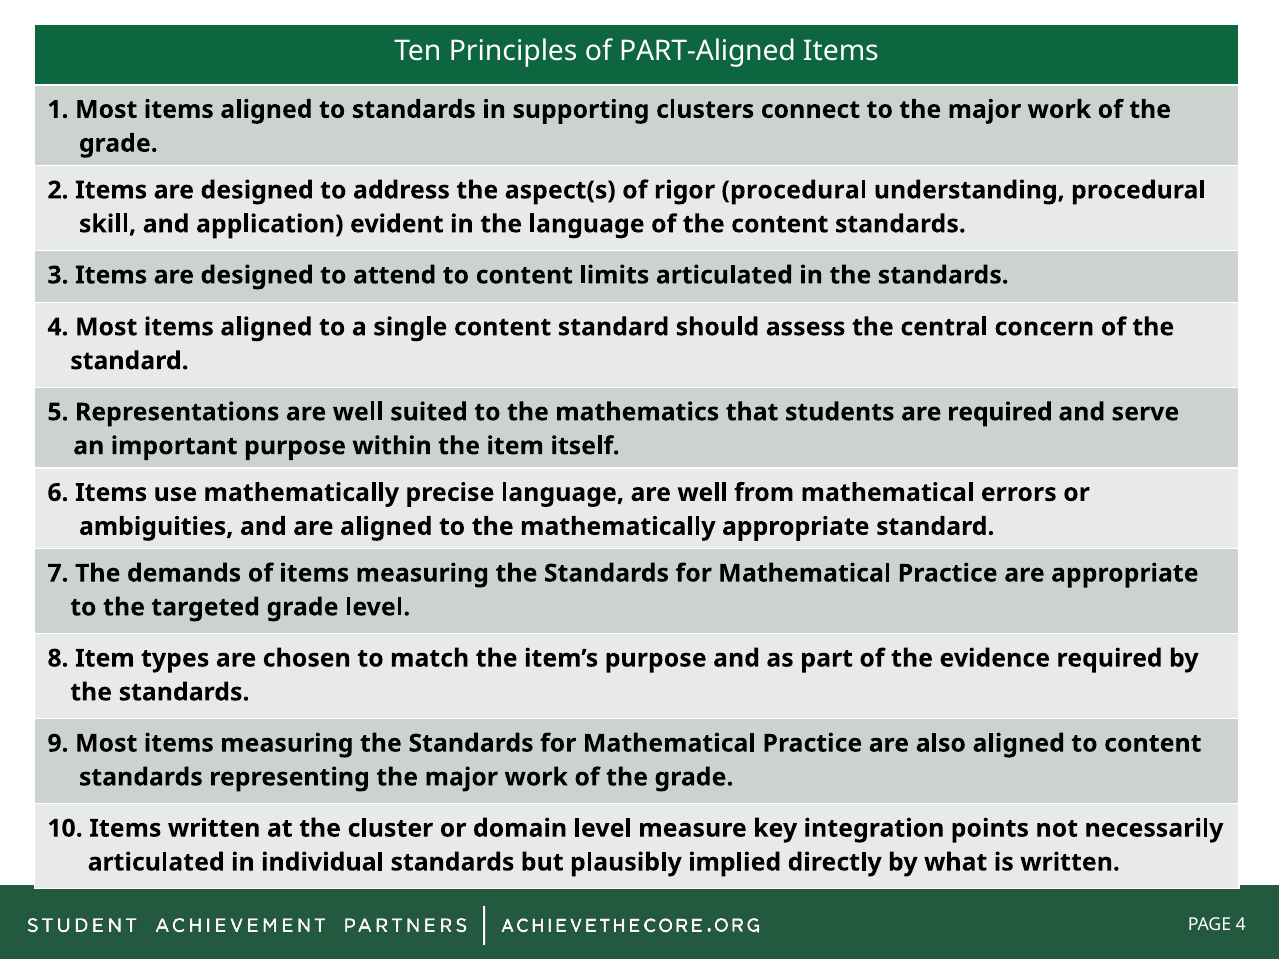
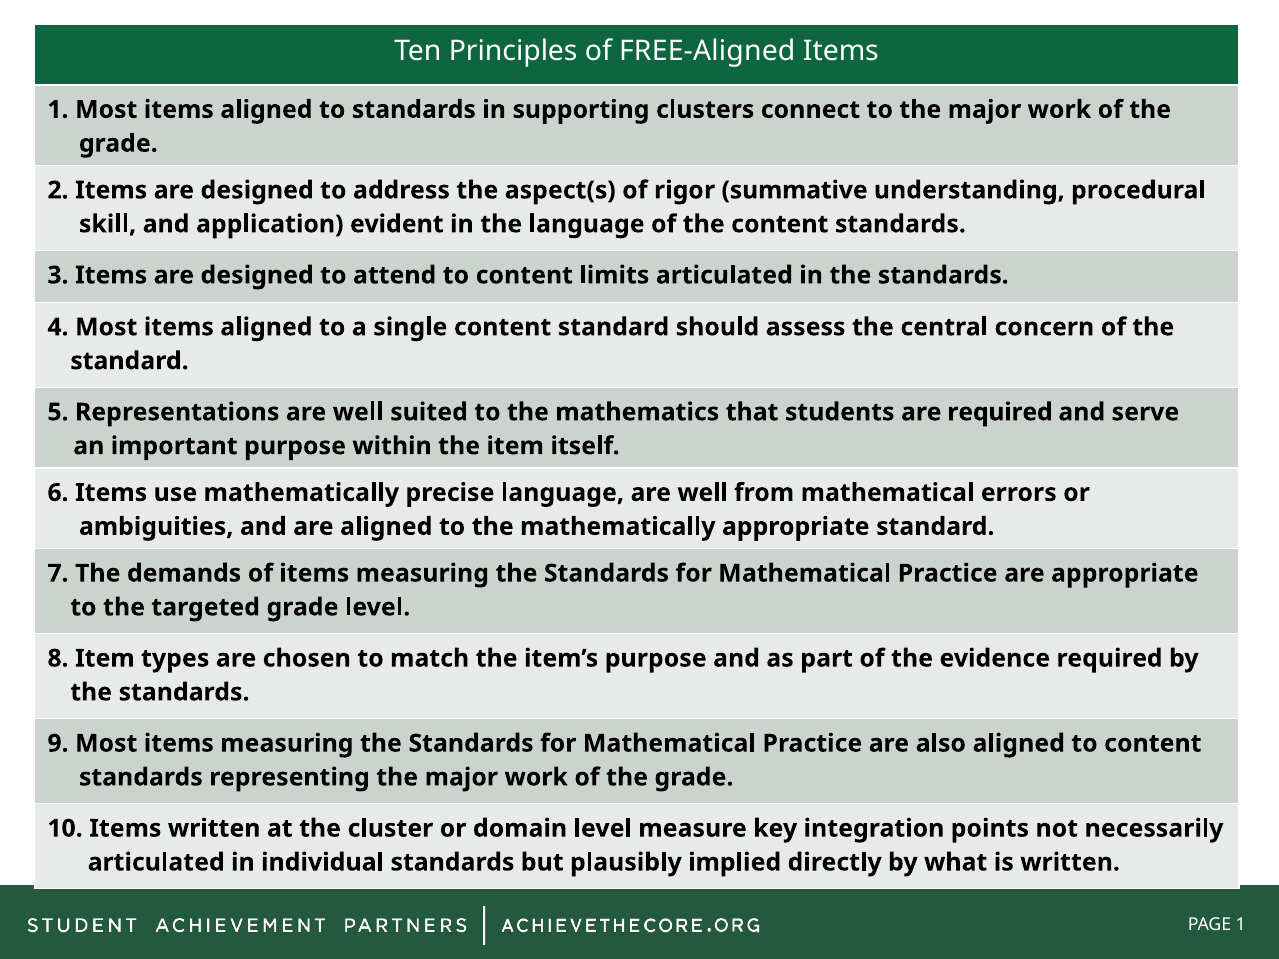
PART-Aligned: PART-Aligned -> FREE-Aligned (707, 51)
rigor procedural: procedural -> summative (795, 190)
4: 4 -> 1 (1241, 925)
